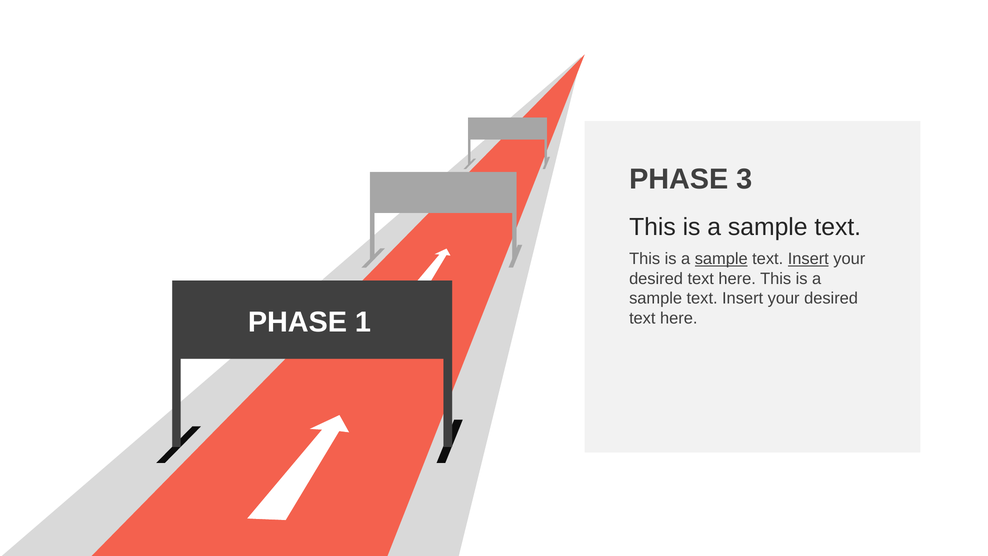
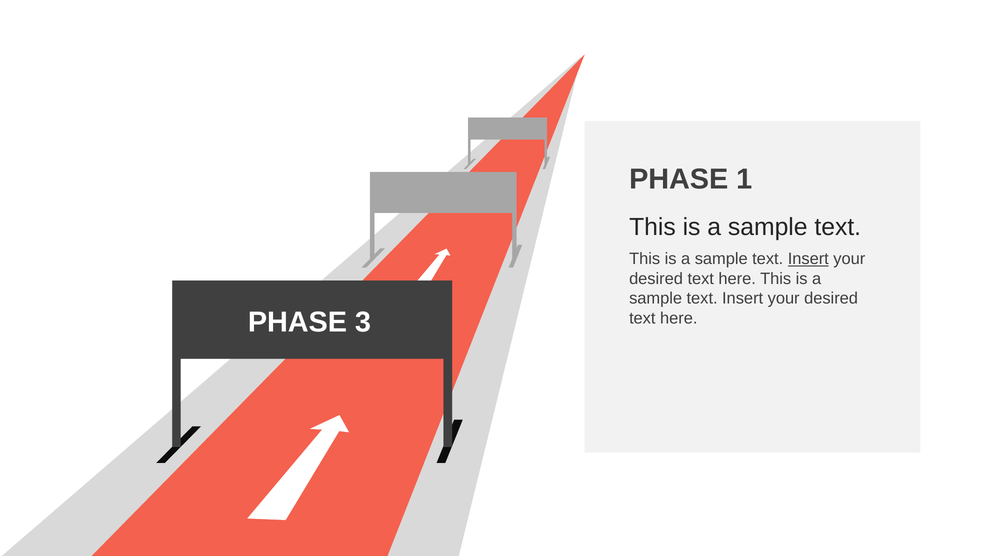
3: 3 -> 1 (744, 179)
sample underline: present -> none (721, 259)
1: 1 -> 3 (363, 322)
